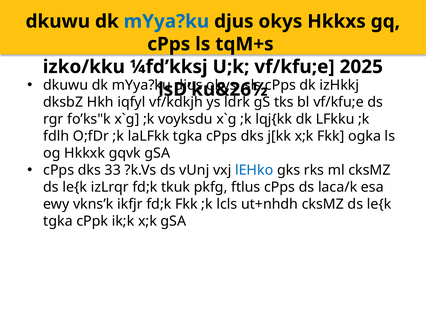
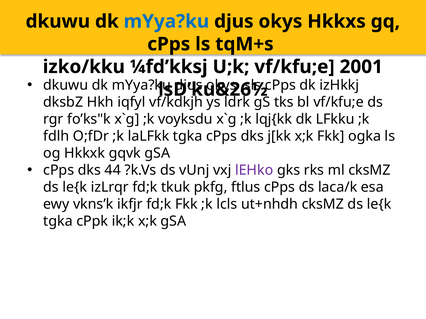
2025: 2025 -> 2001 (361, 67)
33: 33 -> 44 (113, 170)
lEHko colour: blue -> purple (254, 170)
